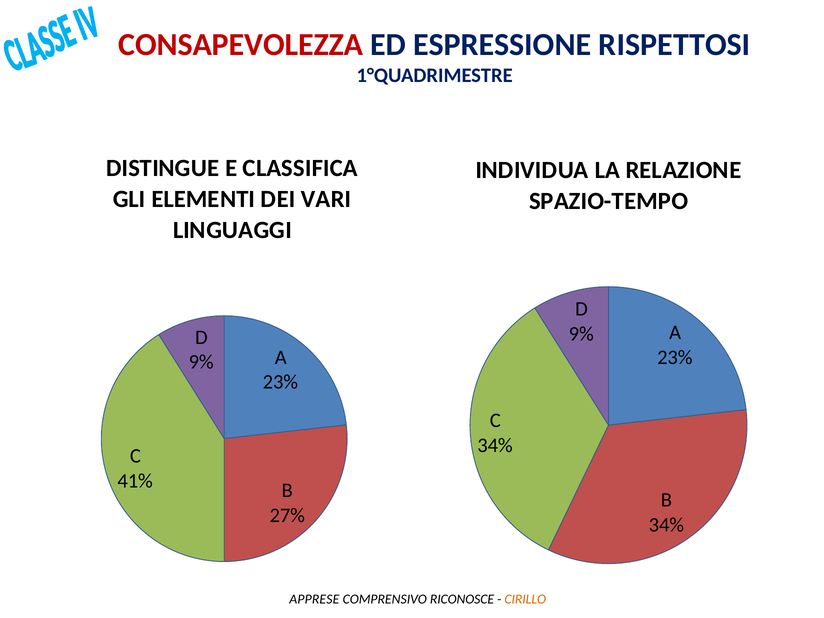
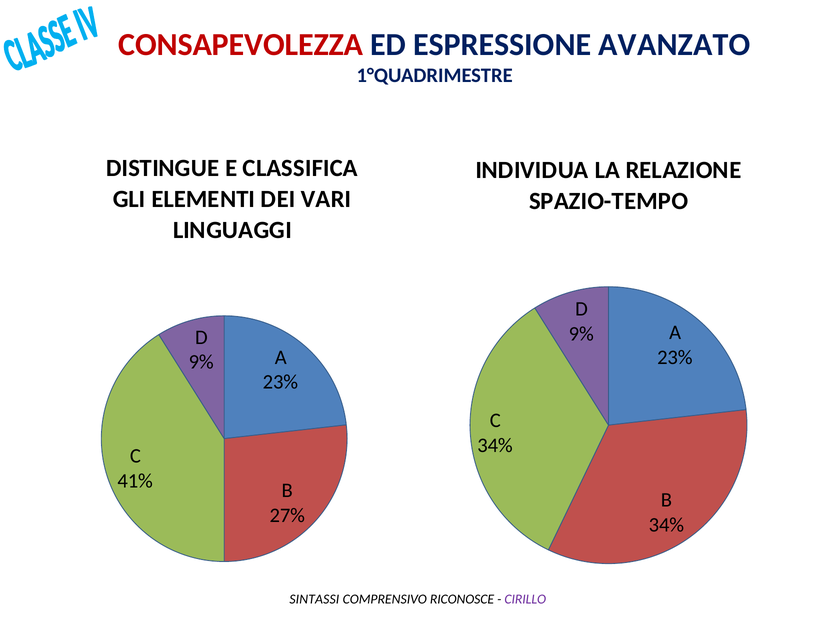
RISPETTOSI: RISPETTOSI -> AVANZATO (674, 45)
APPRESE: APPRESE -> SINTASSI (314, 599)
CIRILLO colour: orange -> purple (525, 599)
